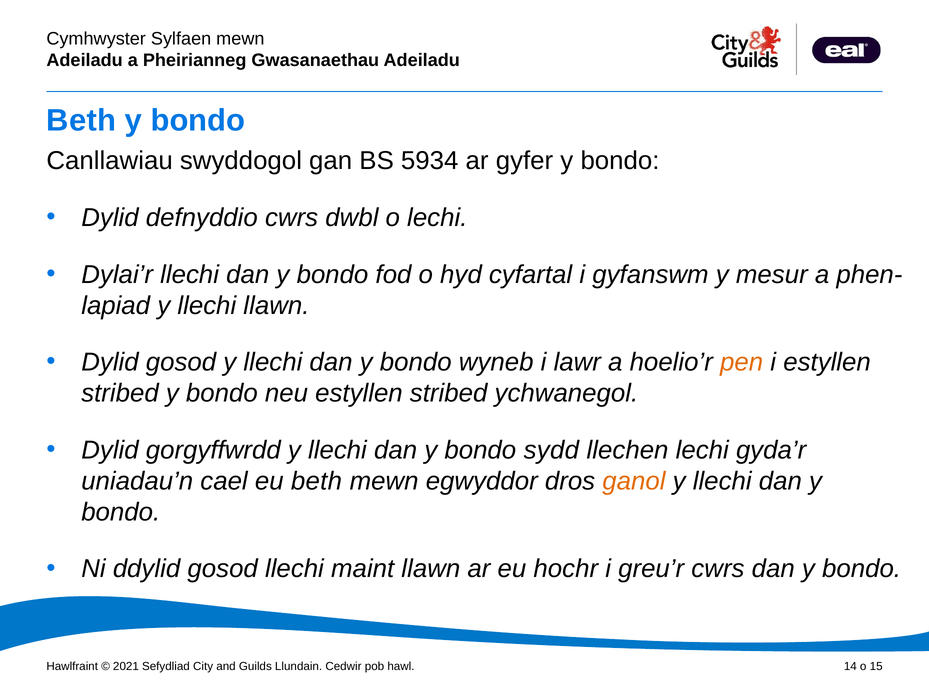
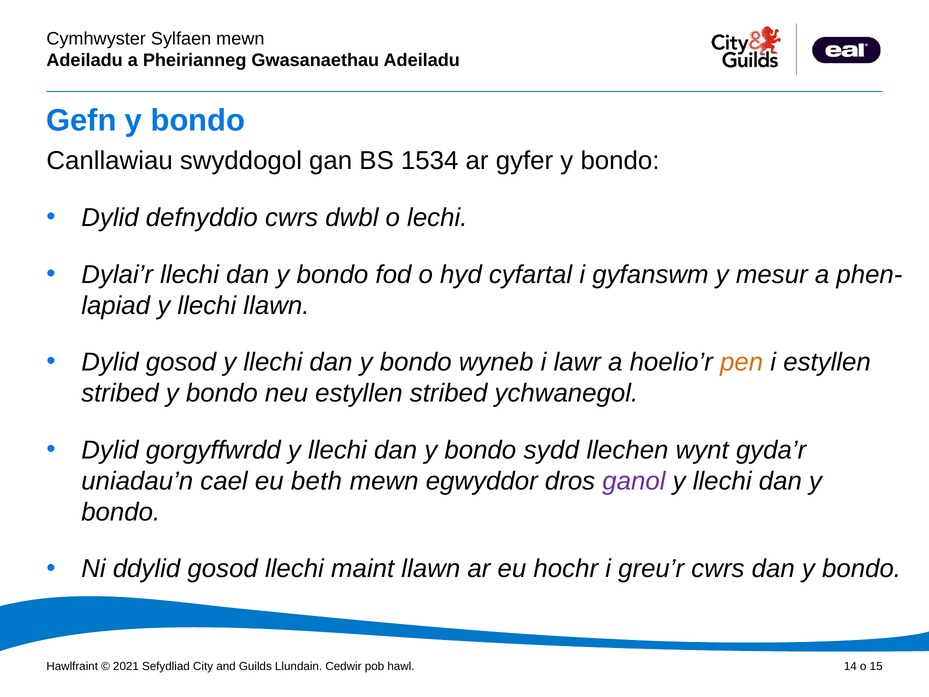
Beth: Beth -> Gefn (81, 120)
5934: 5934 -> 1534 (430, 161)
llechen lechi: lechi -> wynt (702, 450)
ganol colour: orange -> purple (634, 481)
